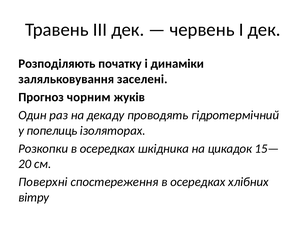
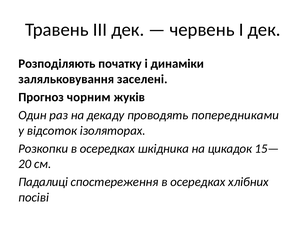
гідротермічний: гідротермічний -> попередниками (235, 115)
попелиць: попелиць -> відсоток (52, 130)
Поверхні: Поверхні -> Падалиці (43, 182)
вітру: вітру -> посіві (34, 197)
